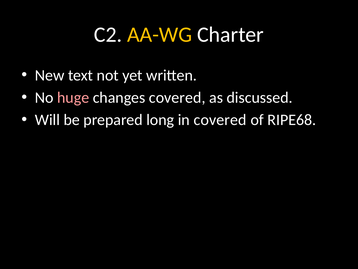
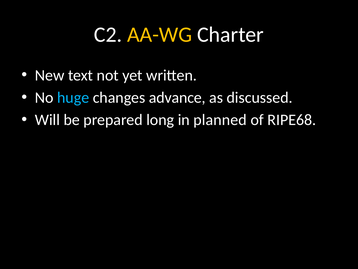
huge colour: pink -> light blue (73, 97)
changes covered: covered -> advance (177, 97)
in covered: covered -> planned (220, 120)
